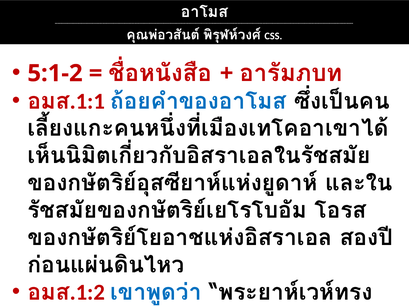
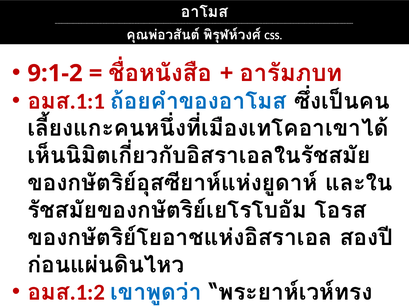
5:1-2: 5:1-2 -> 9:1-2 (55, 73)
